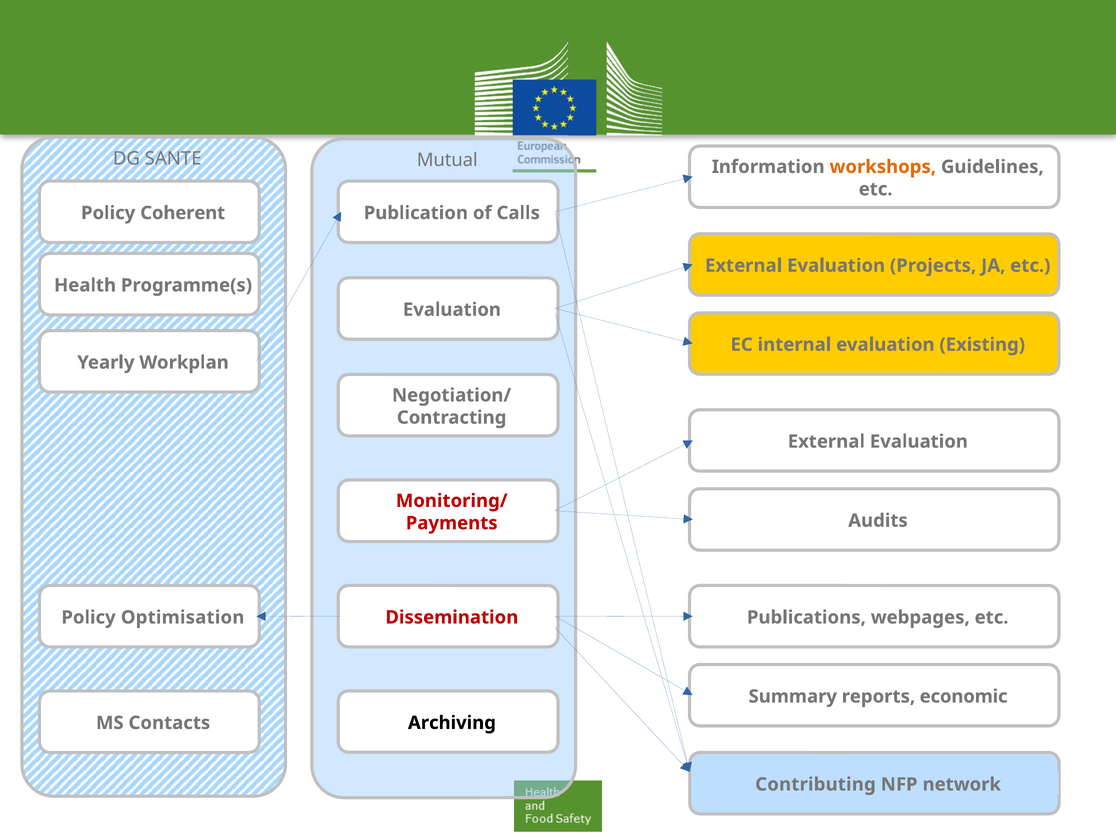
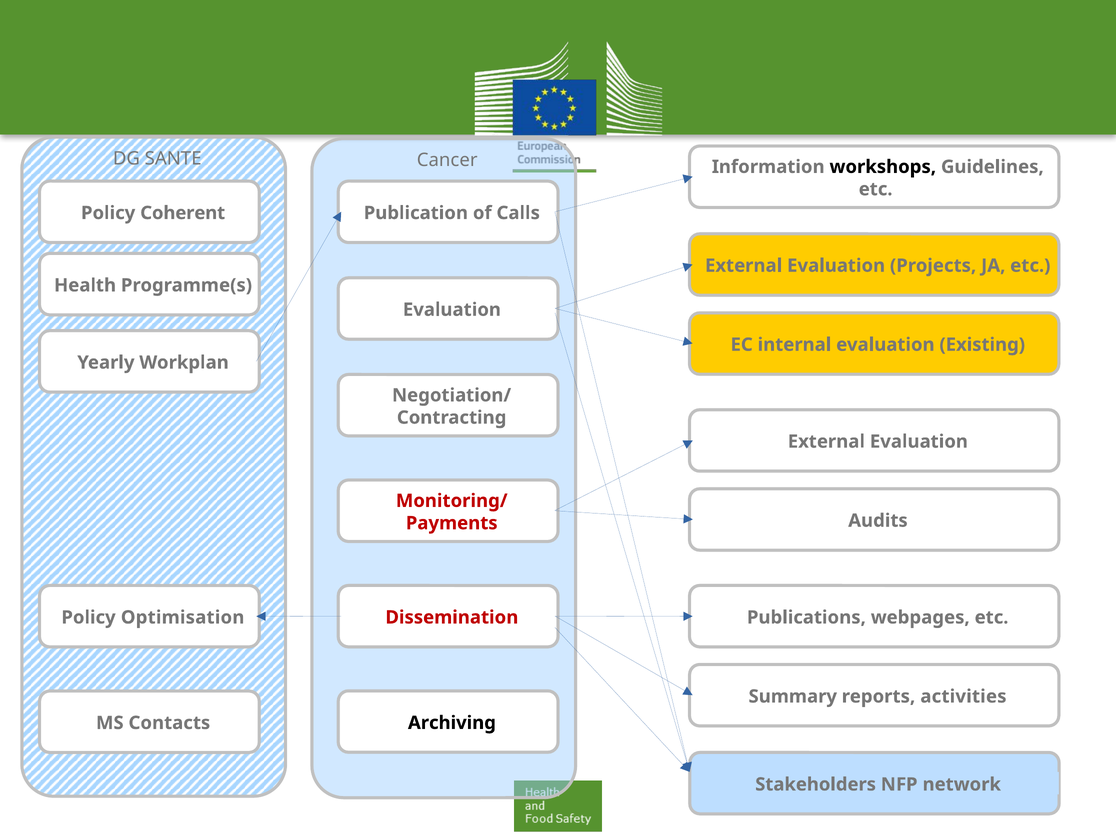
Mutual: Mutual -> Cancer (447, 160)
workshops colour: orange -> black (883, 167)
economic: economic -> activities (963, 696)
Contributing: Contributing -> Stakeholders (816, 784)
